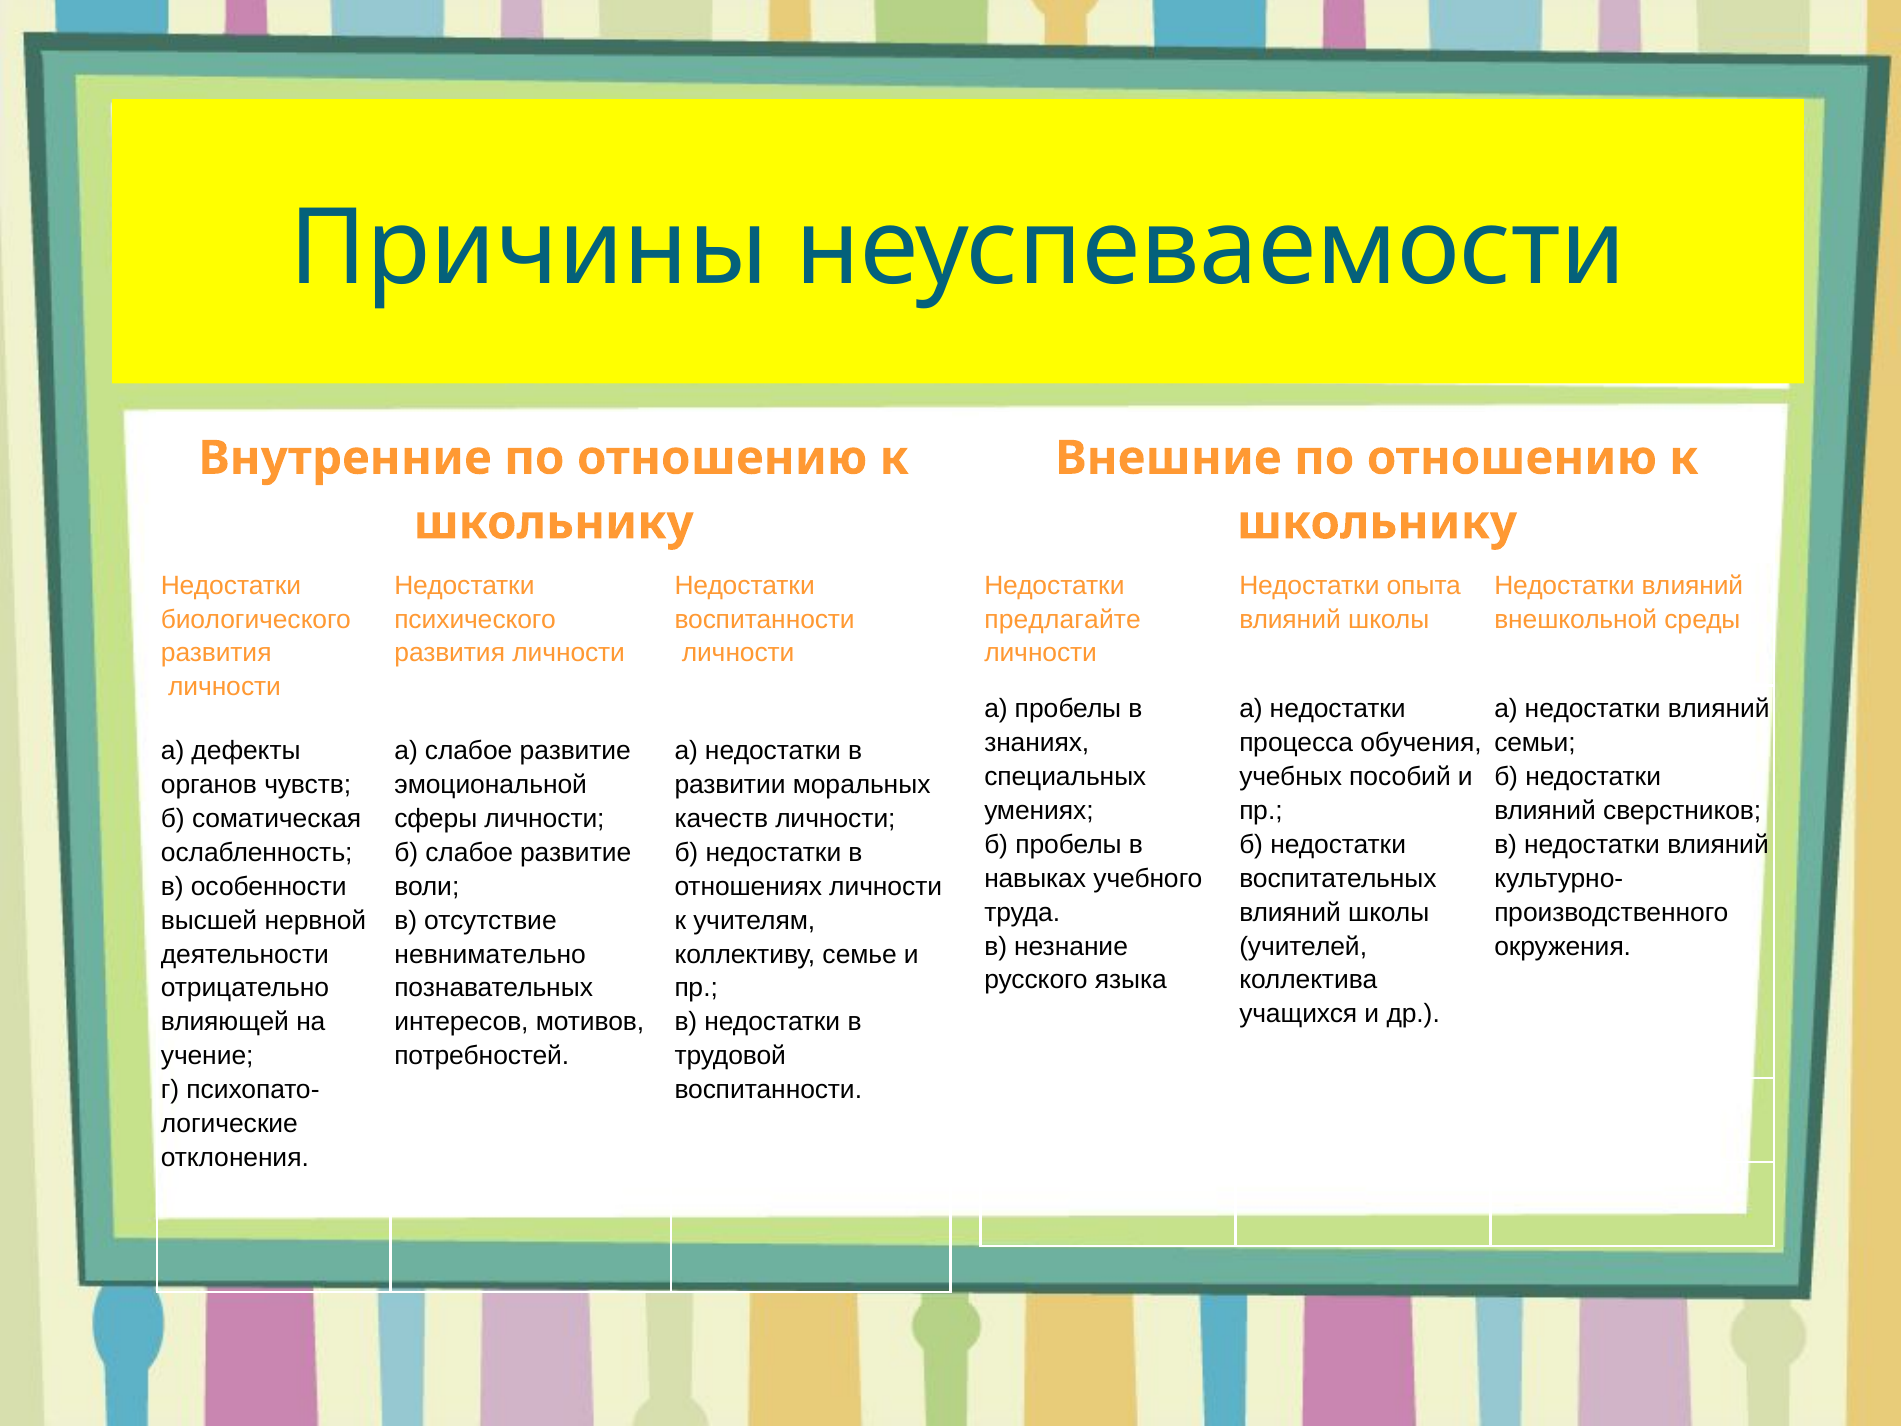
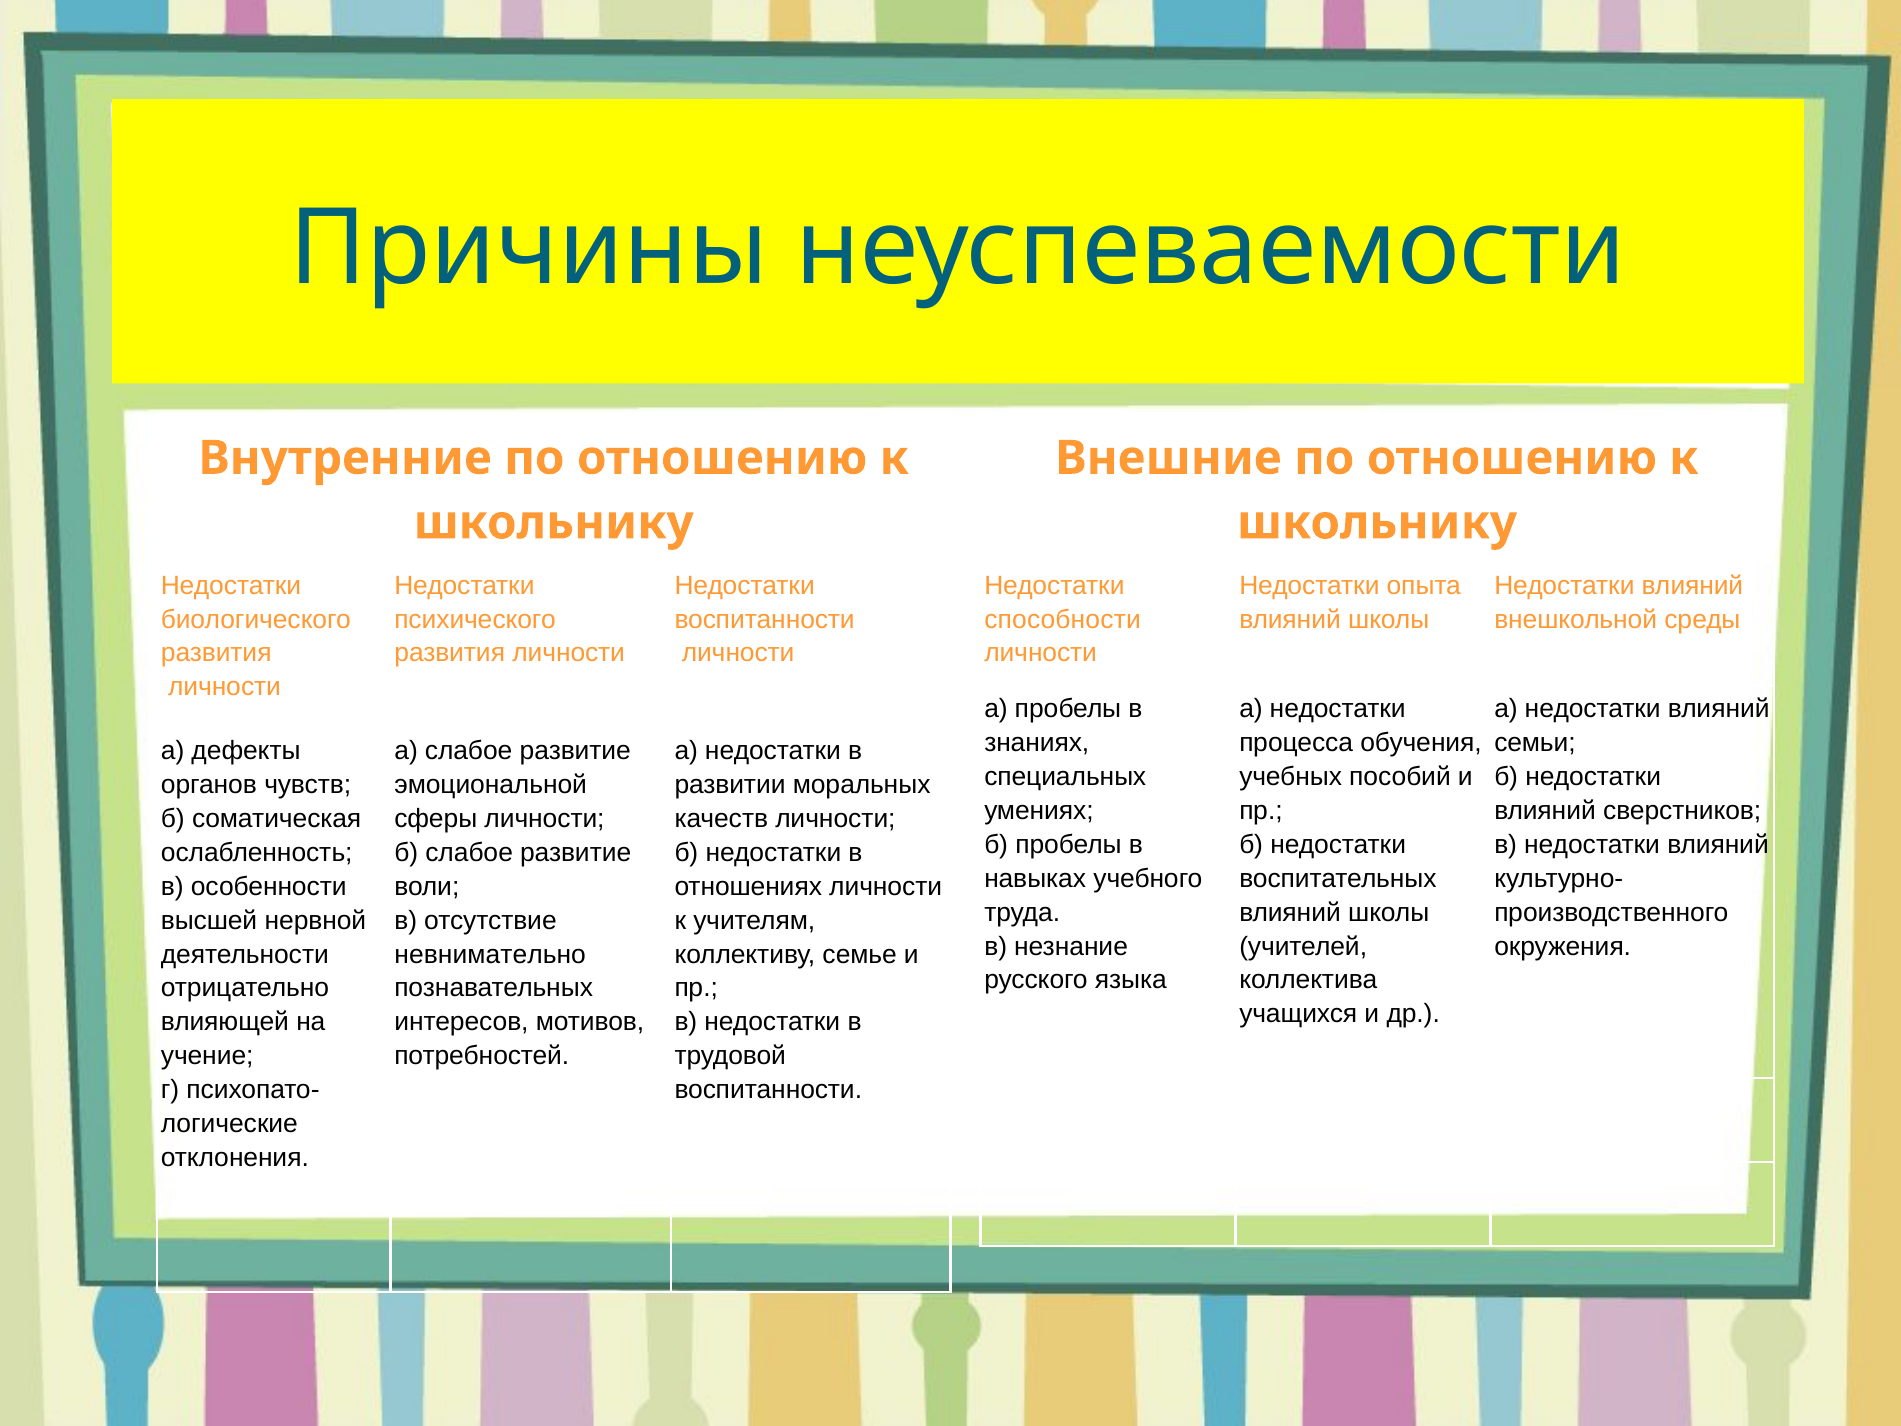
предлагайте: предлагайте -> способности (1063, 619)
